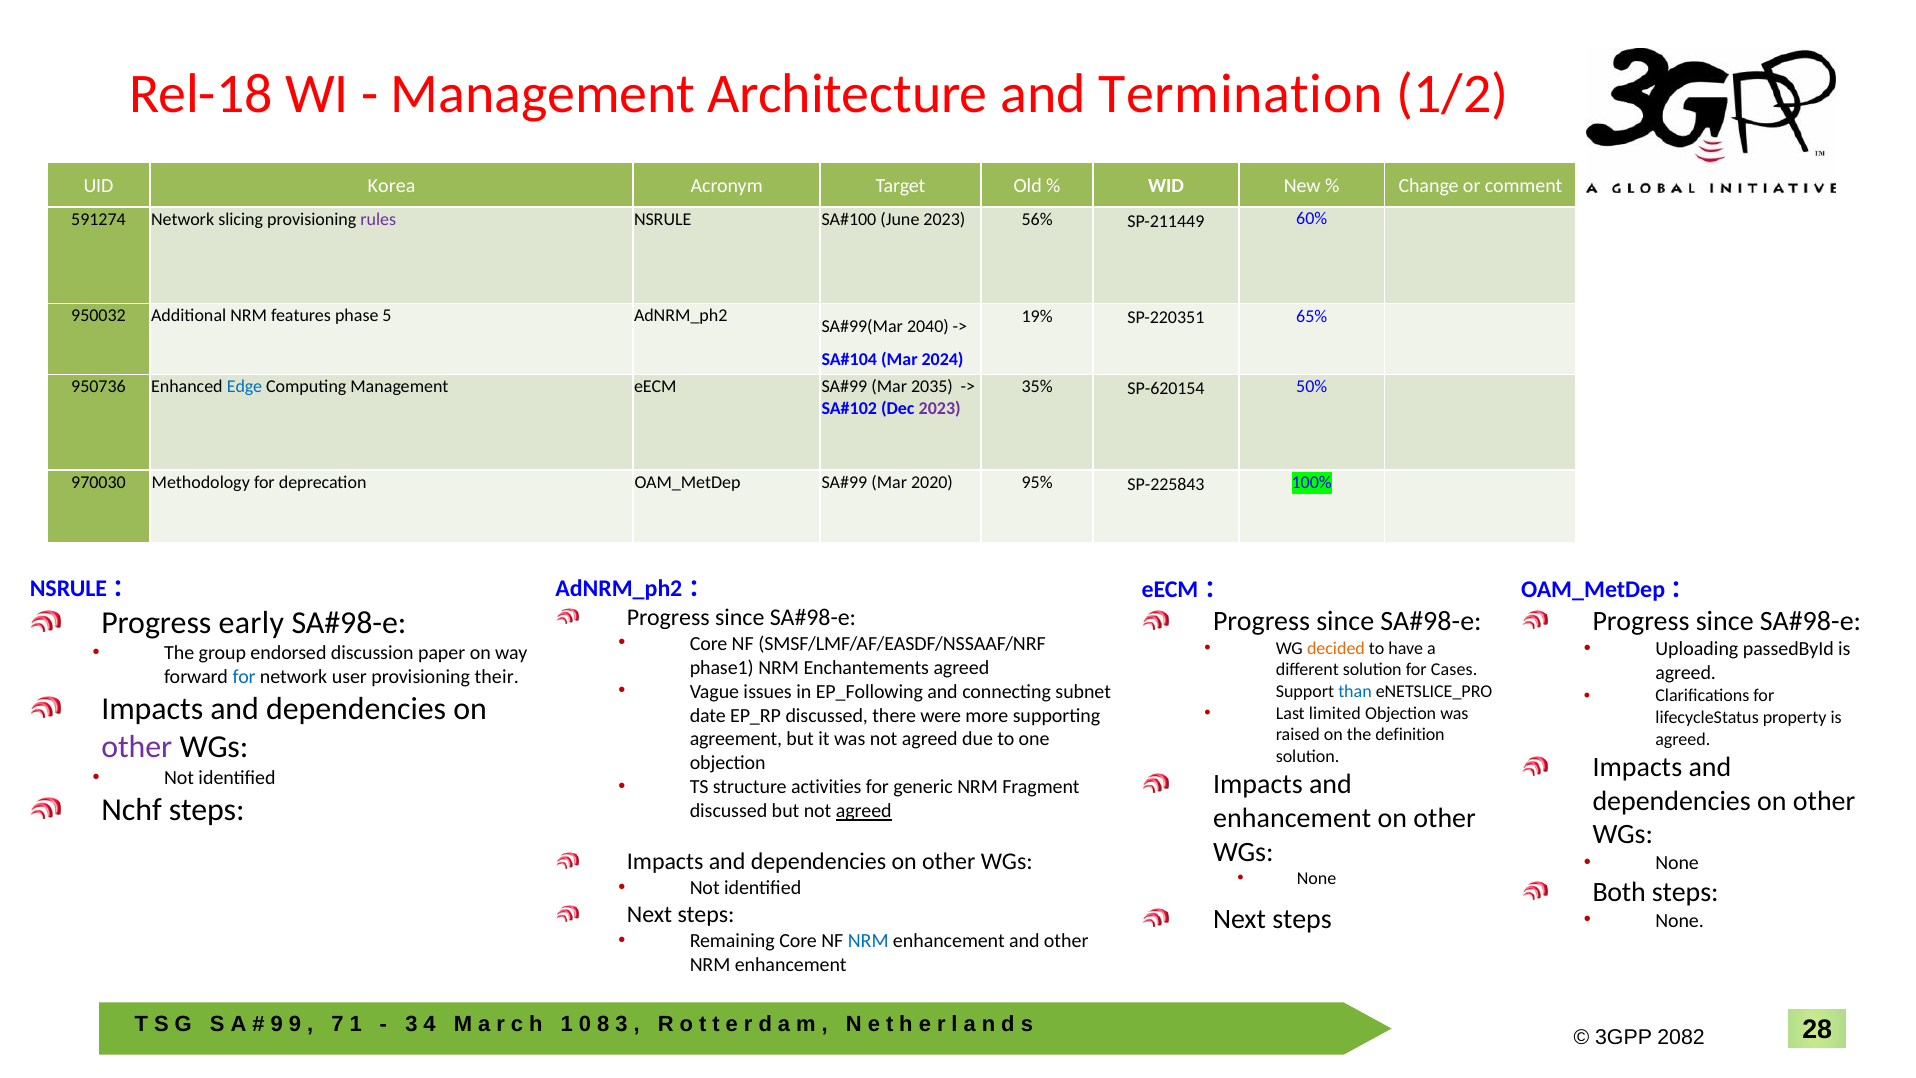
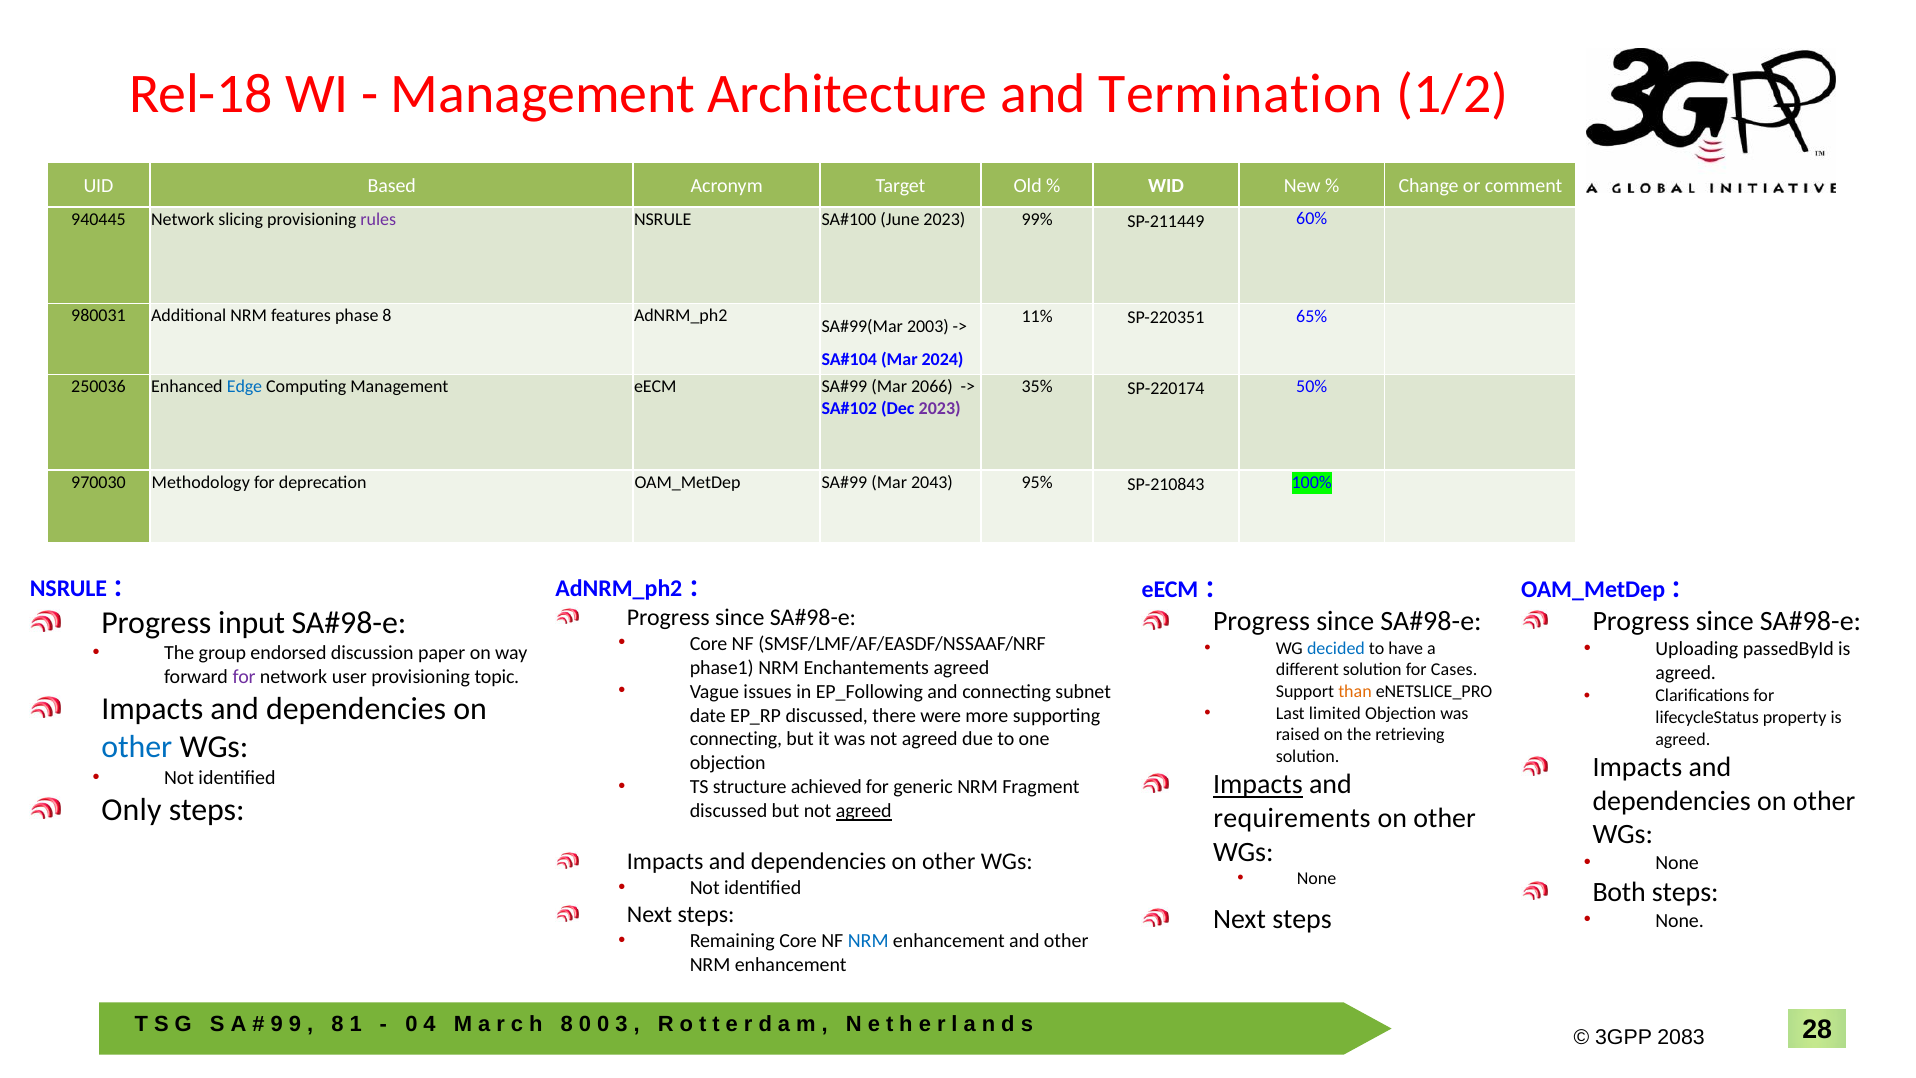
Korea: Korea -> Based (392, 186)
591274: 591274 -> 940445 (98, 219)
56%: 56% -> 99% (1037, 220)
950032: 950032 -> 980031 (98, 316)
phase 5: 5 -> 8 (387, 316)
19%: 19% -> 11% (1037, 316)
2040: 2040 -> 2003 (928, 327)
950736: 950736 -> 250036 (98, 386)
2035: 2035 -> 2066 (932, 387)
SP-620154: SP-620154 -> SP-220174 (1166, 388)
2020: 2020 -> 2043 (932, 483)
SP-225843: SP-225843 -> SP-210843 (1166, 484)
early: early -> input (252, 623)
decided colour: orange -> blue (1336, 648)
for colour: blue -> purple (244, 677)
their: their -> topic (497, 677)
than colour: blue -> orange (1355, 691)
definition: definition -> retrieving (1410, 735)
agreement: agreement -> connecting (736, 739)
other colour: purple -> blue (137, 747)
Impacts underline: none -> present (1258, 785)
activities: activities -> achieved (826, 787)
Nchf: Nchf -> Only (131, 809)
enhancement: enhancement -> requirements (1292, 818)
7: 7 -> 8 (338, 1024)
3: 3 -> 0 (411, 1024)
1: 1 -> 8 (567, 1024)
8: 8 -> 0 (603, 1024)
2082: 2082 -> 2083 (1681, 1037)
